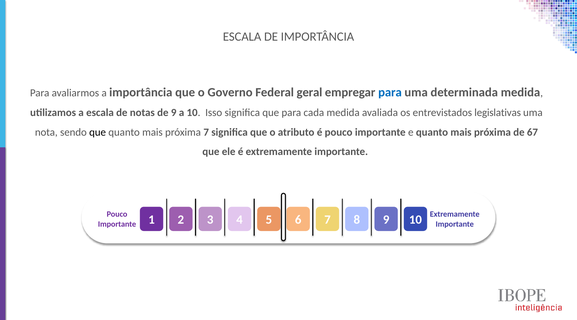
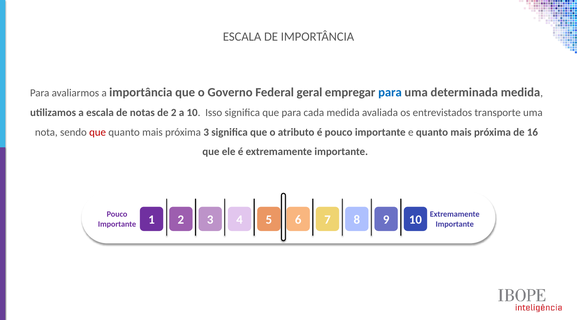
de 9: 9 -> 2 (174, 113)
legislativas: legislativas -> transporte (498, 113)
que colour: black -> red (98, 132)
próxima 7: 7 -> 3 (206, 132)
67: 67 -> 16 (532, 132)
